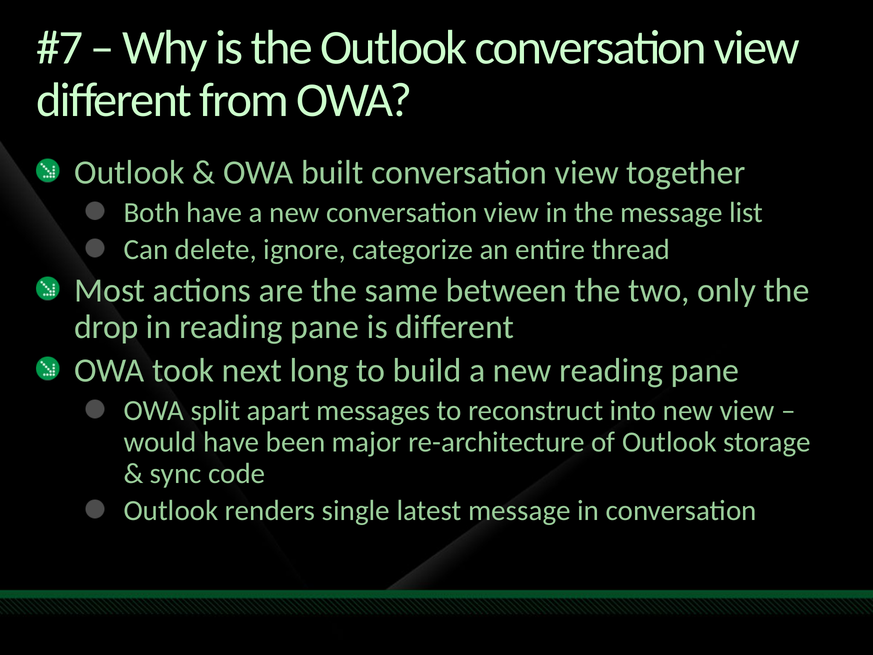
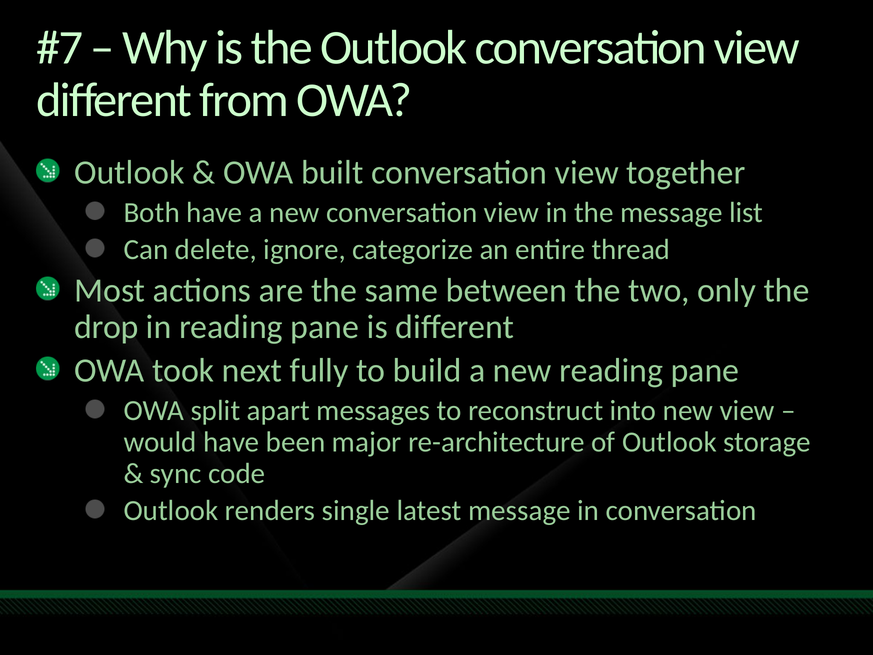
long: long -> fully (319, 371)
